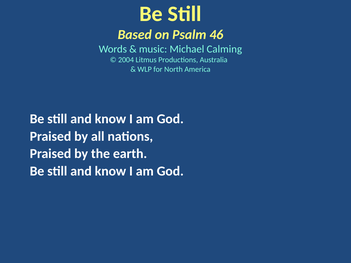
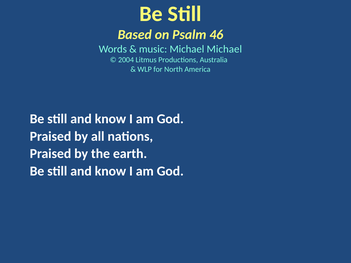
Michael Calming: Calming -> Michael (224, 49)
